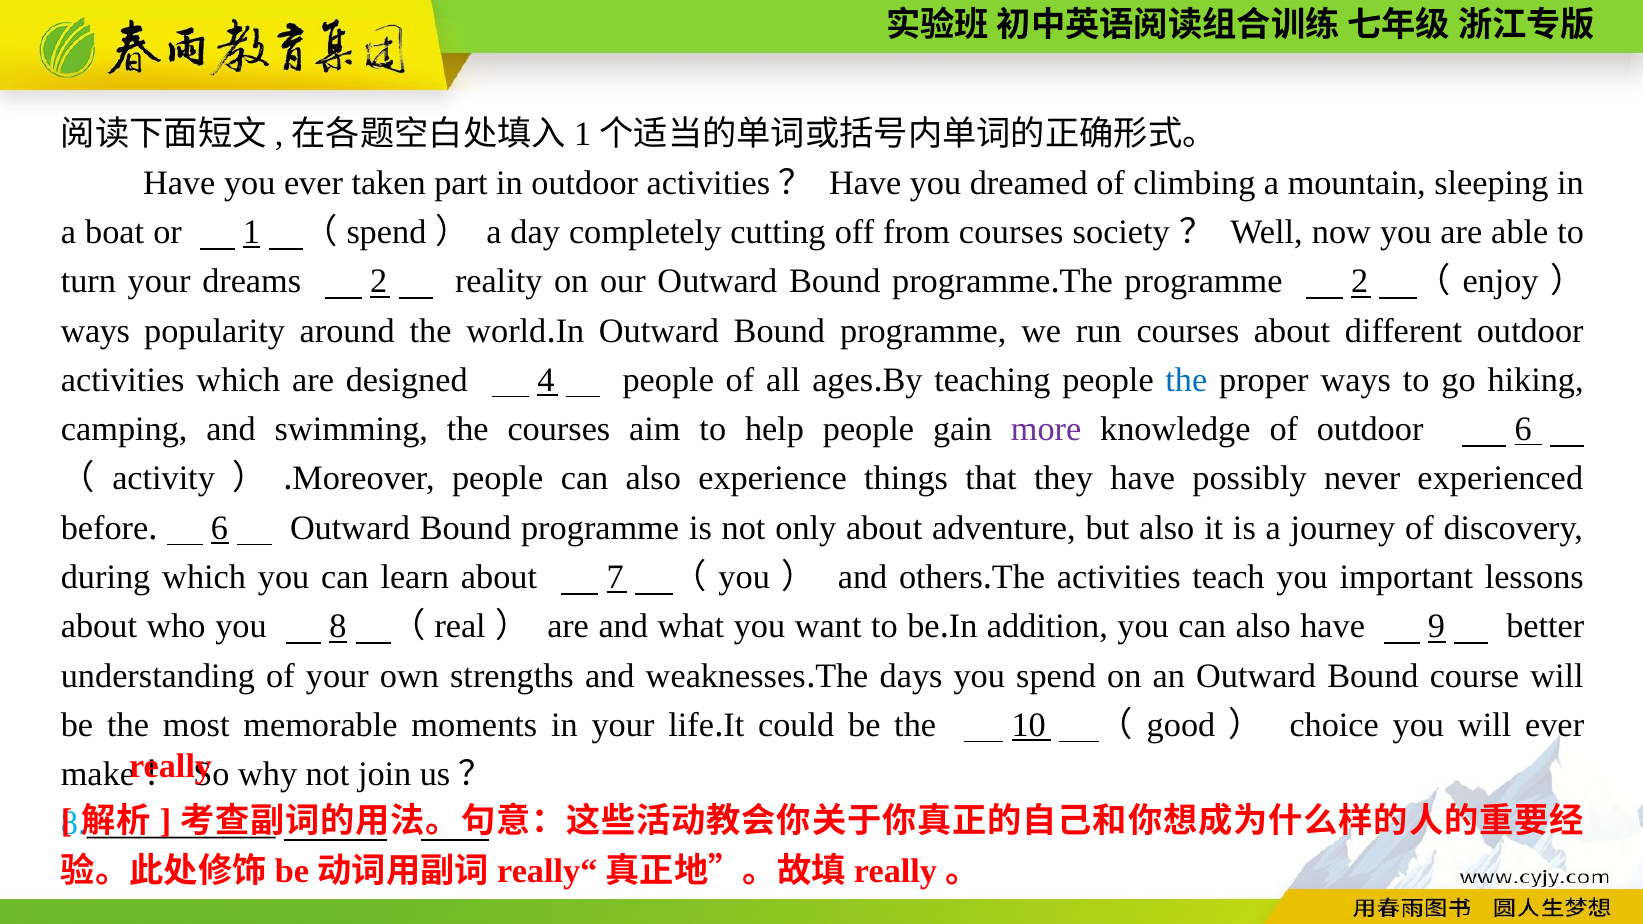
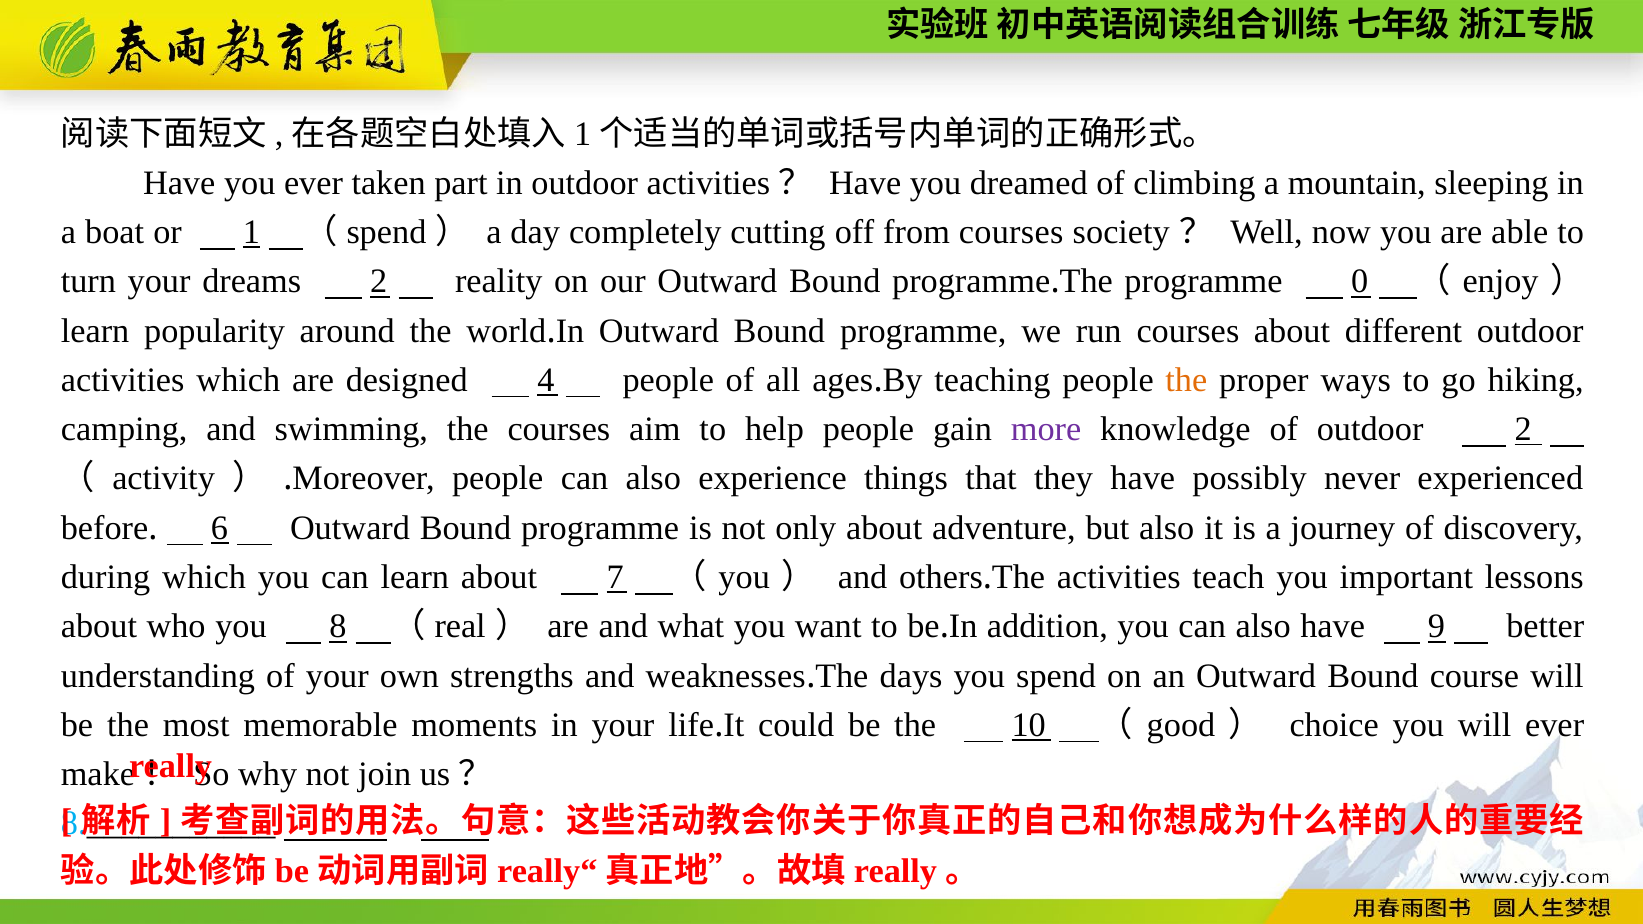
programme 2: 2 -> 0 (1360, 282)
ways: ways -> learn (95, 331)
the colour: blue -> orange (1186, 380)
outdoor 6: 6 -> 2 (1523, 430)
